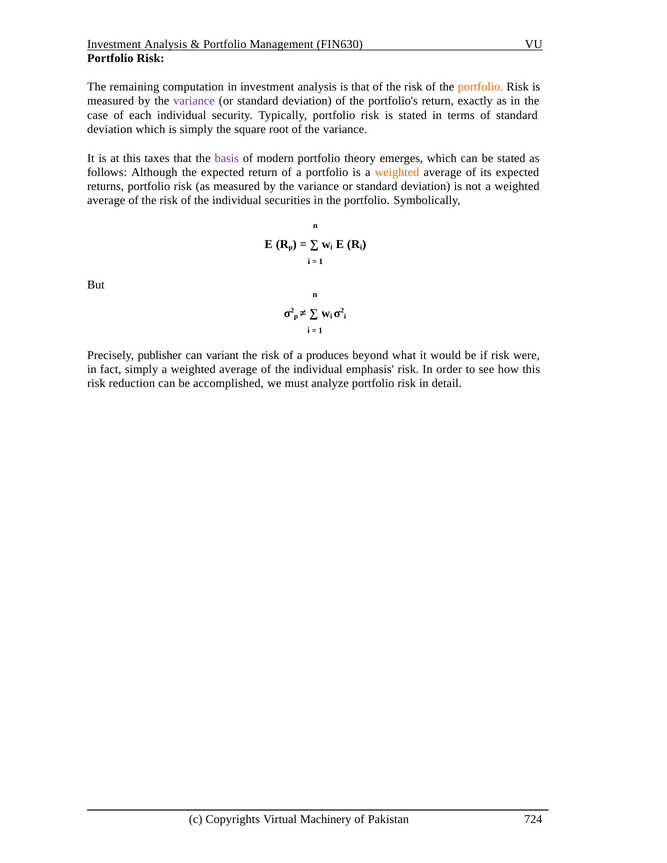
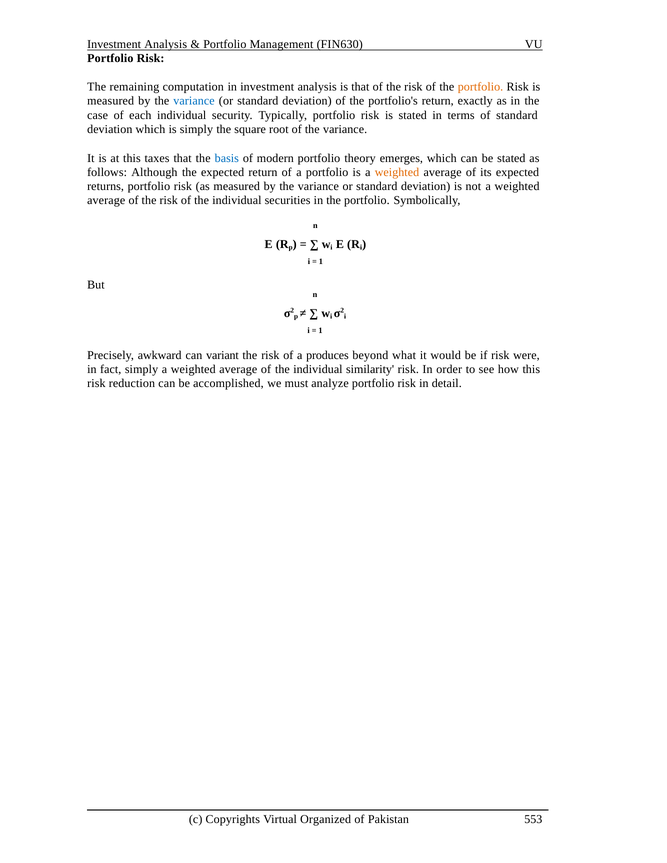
variance colour: purple -> blue (194, 101)
basis colour: purple -> blue (227, 158)
publisher: publisher -> awkward (160, 355)
emphasis: emphasis -> similarity (370, 369)
Machinery: Machinery -> Organized (326, 819)
724: 724 -> 553 (533, 819)
